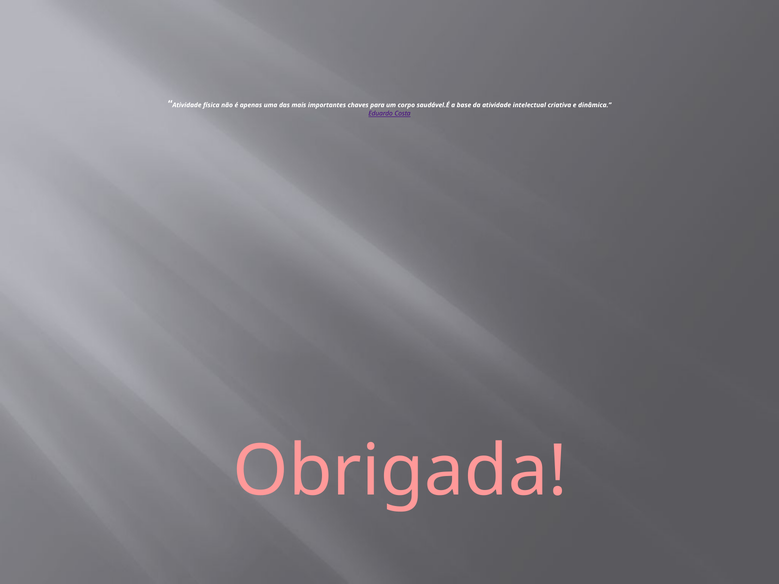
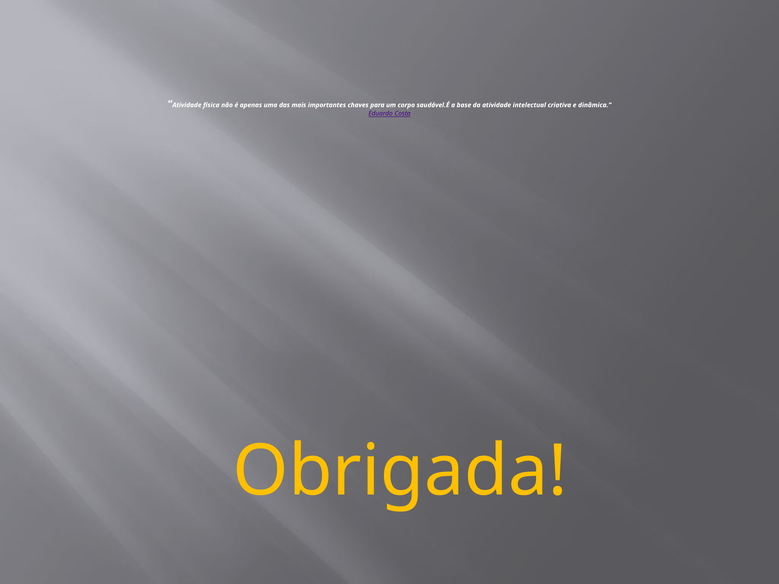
Obrigada colour: pink -> yellow (400, 472)
